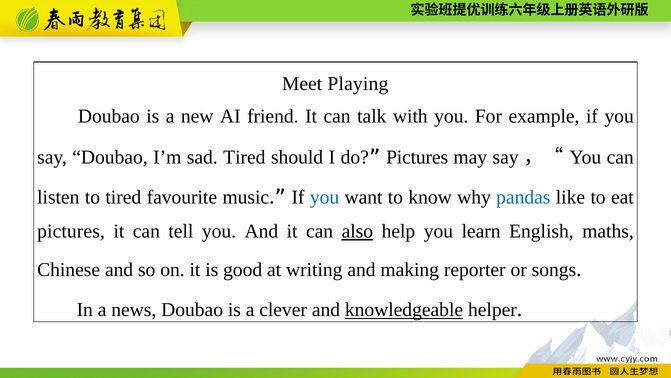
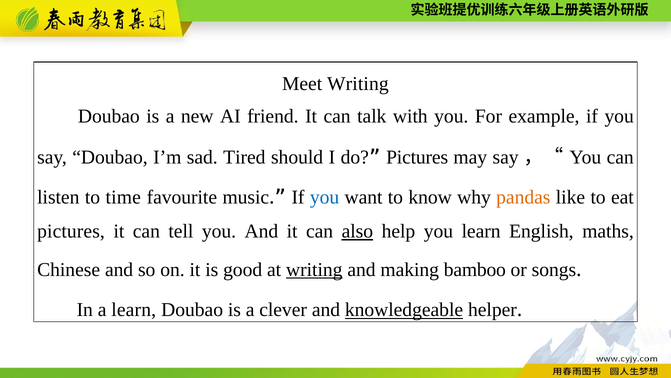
Meet Playing: Playing -> Writing (358, 84)
to tired: tired -> time (123, 197)
pandas colour: blue -> orange (523, 197)
writing underline: none -> present (314, 269)
reporter: reporter -> bamboo (475, 269)
a news: news -> learn (134, 309)
